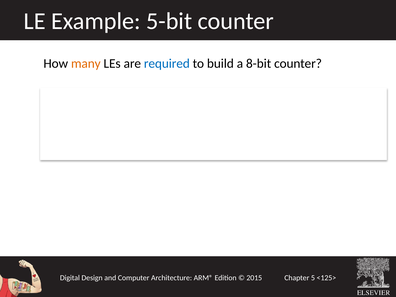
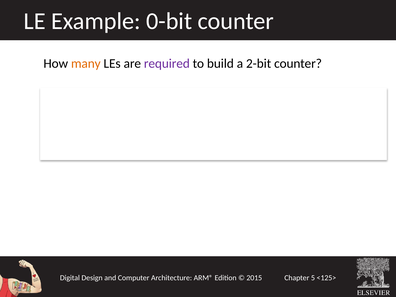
5-bit: 5-bit -> 0-bit (169, 21)
required colour: blue -> purple (167, 64)
8-bit: 8-bit -> 2-bit (259, 64)
